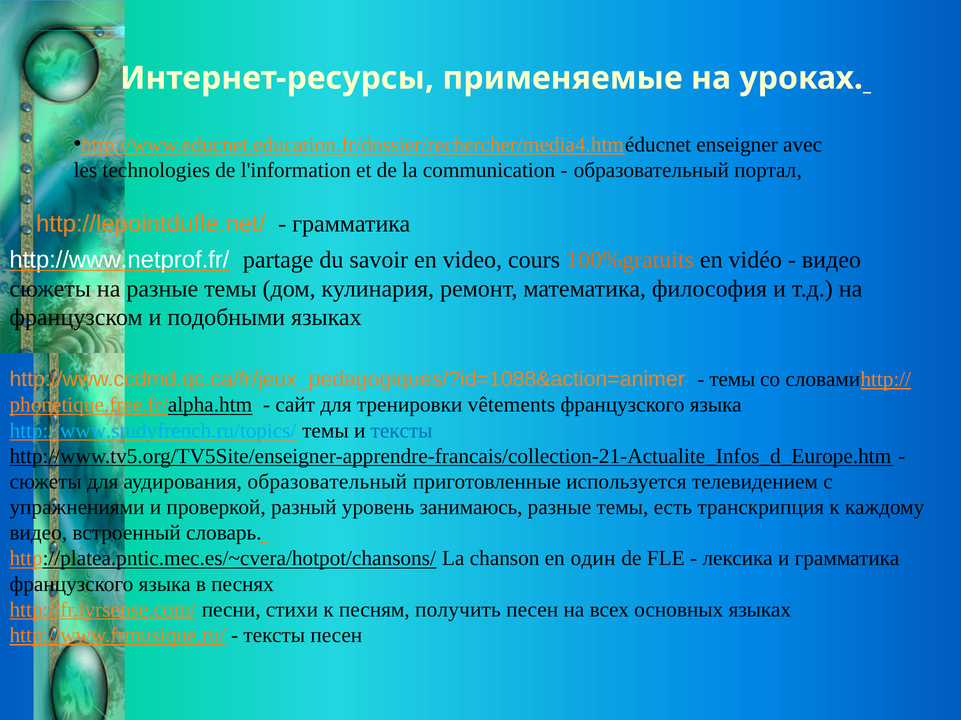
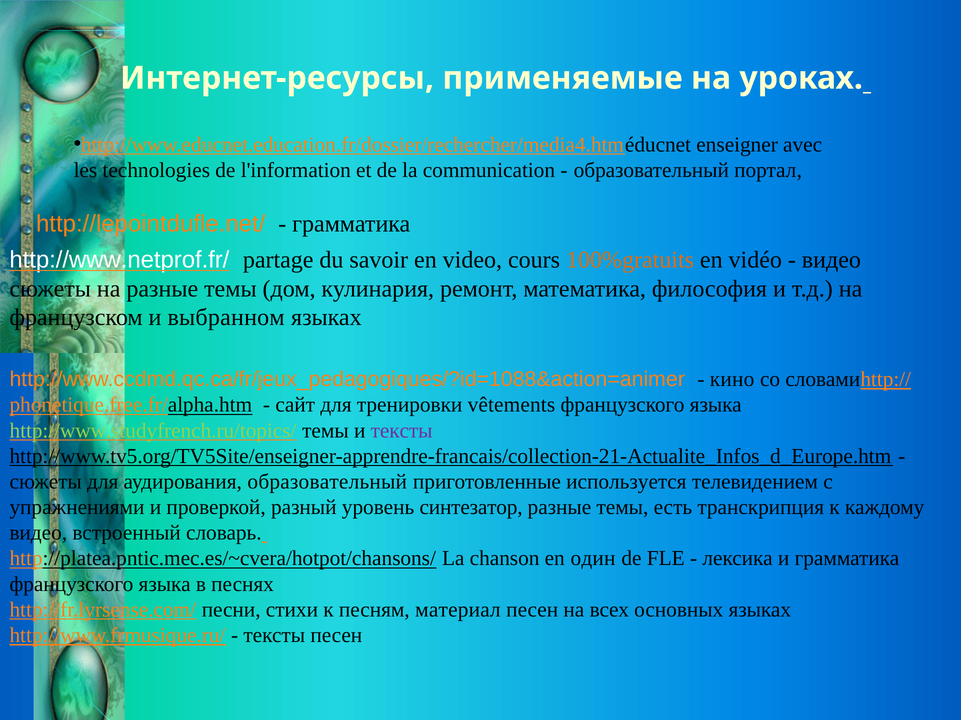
подобными: подобными -> выбранном (226, 318)
темы: темы -> кино (732, 380)
http://www.studyfrench.ru/topics/ colour: light blue -> light green (153, 431)
тексты colour: blue -> purple (402, 431)
занимаюсь: занимаюсь -> синтезатор (471, 508)
получить: получить -> материал (458, 610)
